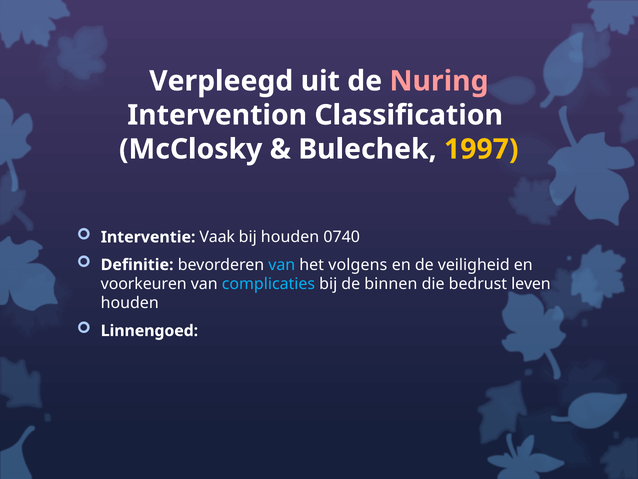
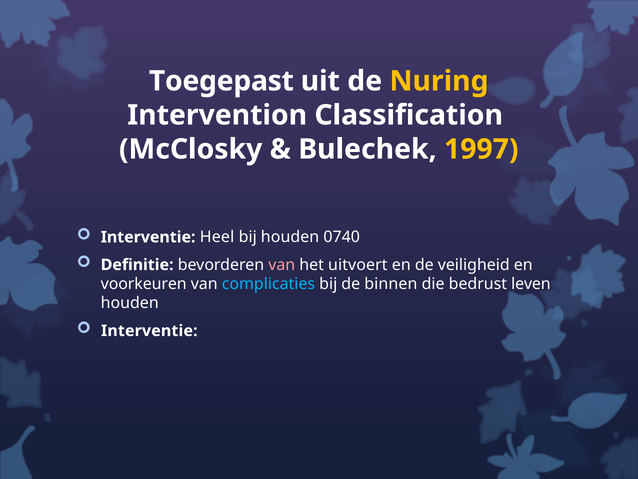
Verpleegd: Verpleegd -> Toegepast (221, 81)
Nuring colour: pink -> yellow (439, 81)
Vaak: Vaak -> Heel (217, 237)
van colour: light blue -> pink (282, 265)
volgens: volgens -> uitvoert (358, 265)
Linnengoed: Linnengoed -> Interventie (149, 330)
